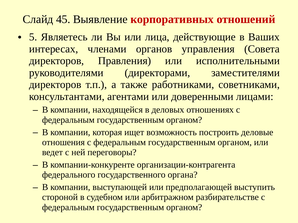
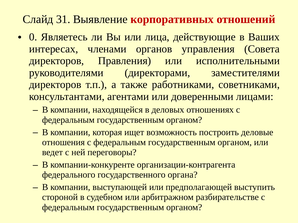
45: 45 -> 31 (63, 19)
5: 5 -> 0 (33, 37)
